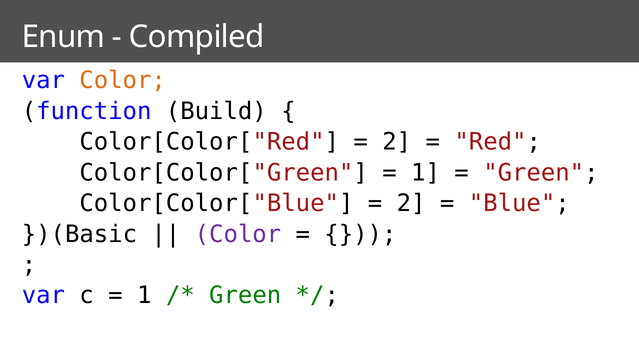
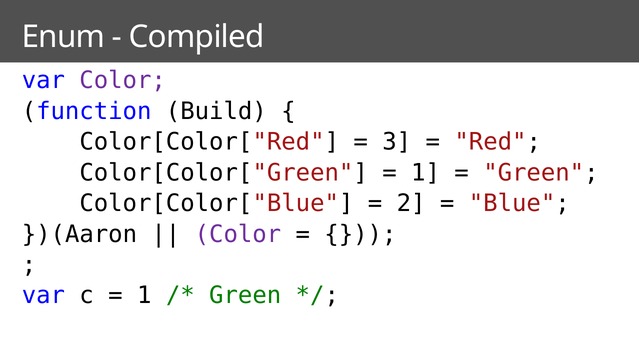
Color colour: orange -> purple (123, 80)
2: 2 -> 3 (397, 142)
})(Basic: })(Basic -> })(Aaron (79, 234)
